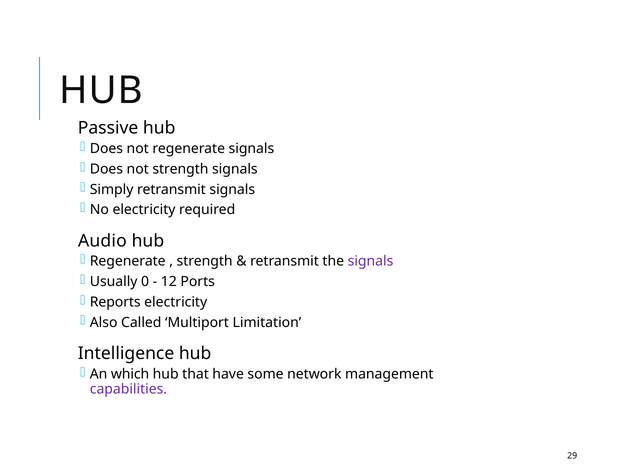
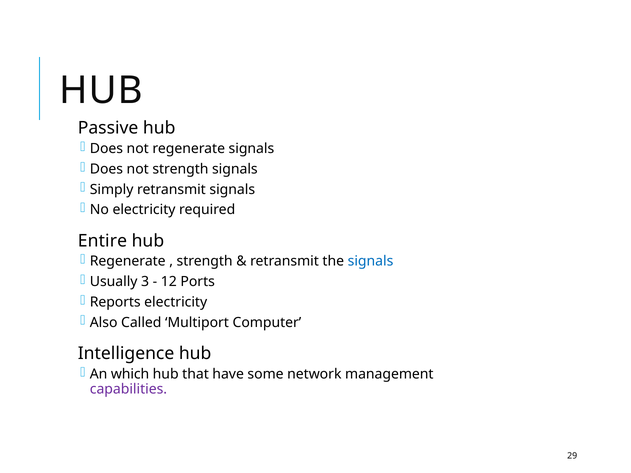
Audio: Audio -> Entire (102, 241)
signals colour: purple -> blue (371, 262)
0: 0 -> 3 (145, 282)
Limitation: Limitation -> Computer (267, 323)
